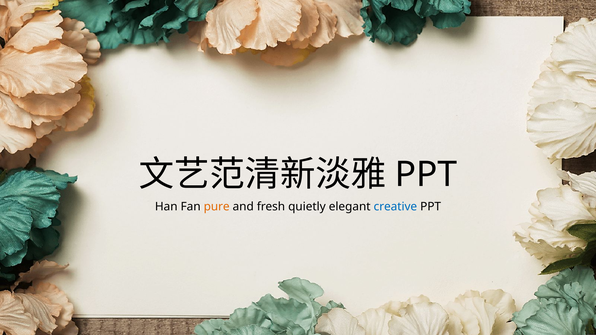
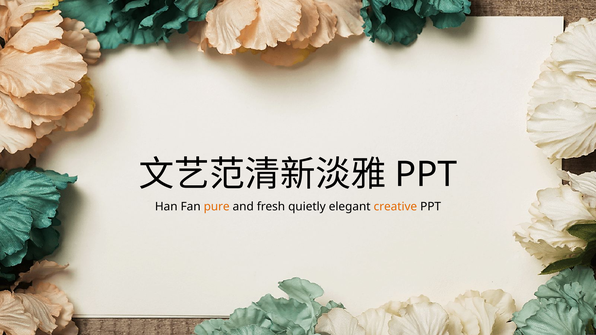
creative colour: blue -> orange (395, 207)
